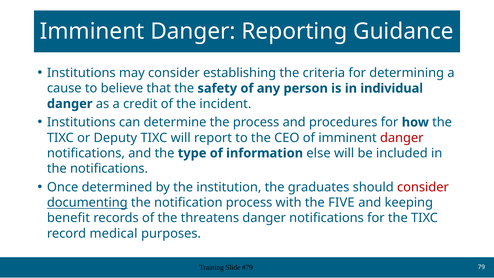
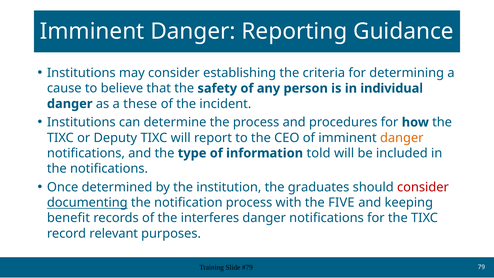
credit: credit -> these (140, 104)
danger colour: red -> orange (402, 138)
else: else -> told (319, 153)
threatens: threatens -> interferes (210, 218)
medical: medical -> relevant (114, 233)
